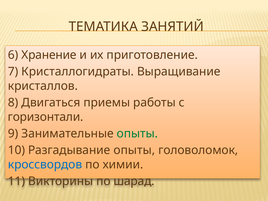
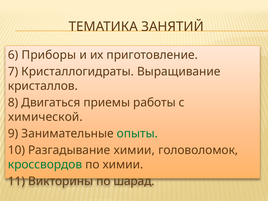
Хранение: Хранение -> Приборы (49, 55)
горизонтали: горизонтали -> химической (45, 117)
Разгадывание опыты: опыты -> химии (134, 150)
кроссвордов colour: blue -> green (45, 165)
